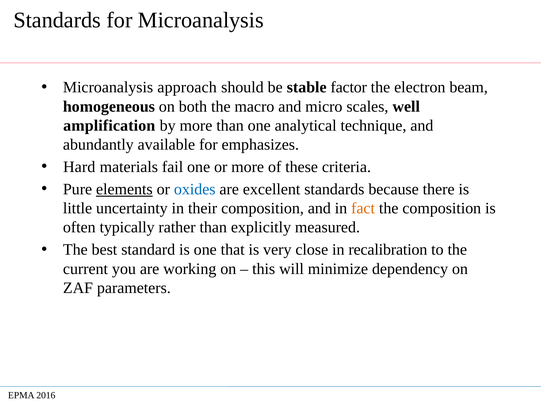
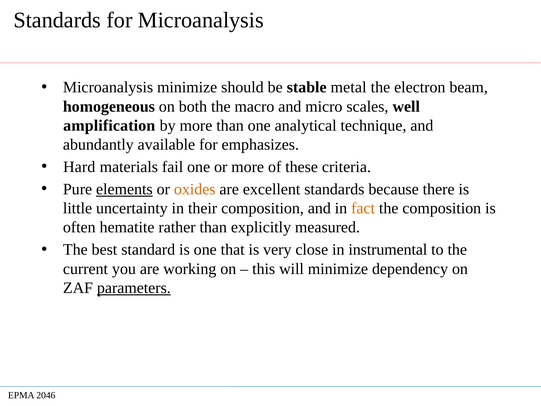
Microanalysis approach: approach -> minimize (187, 87)
factor: factor -> metal (349, 87)
oxides colour: blue -> orange (195, 189)
typically: typically -> hematite (127, 227)
recalibration: recalibration -> instrumental (388, 250)
parameters underline: none -> present (134, 288)
2016: 2016 -> 2046 (46, 395)
